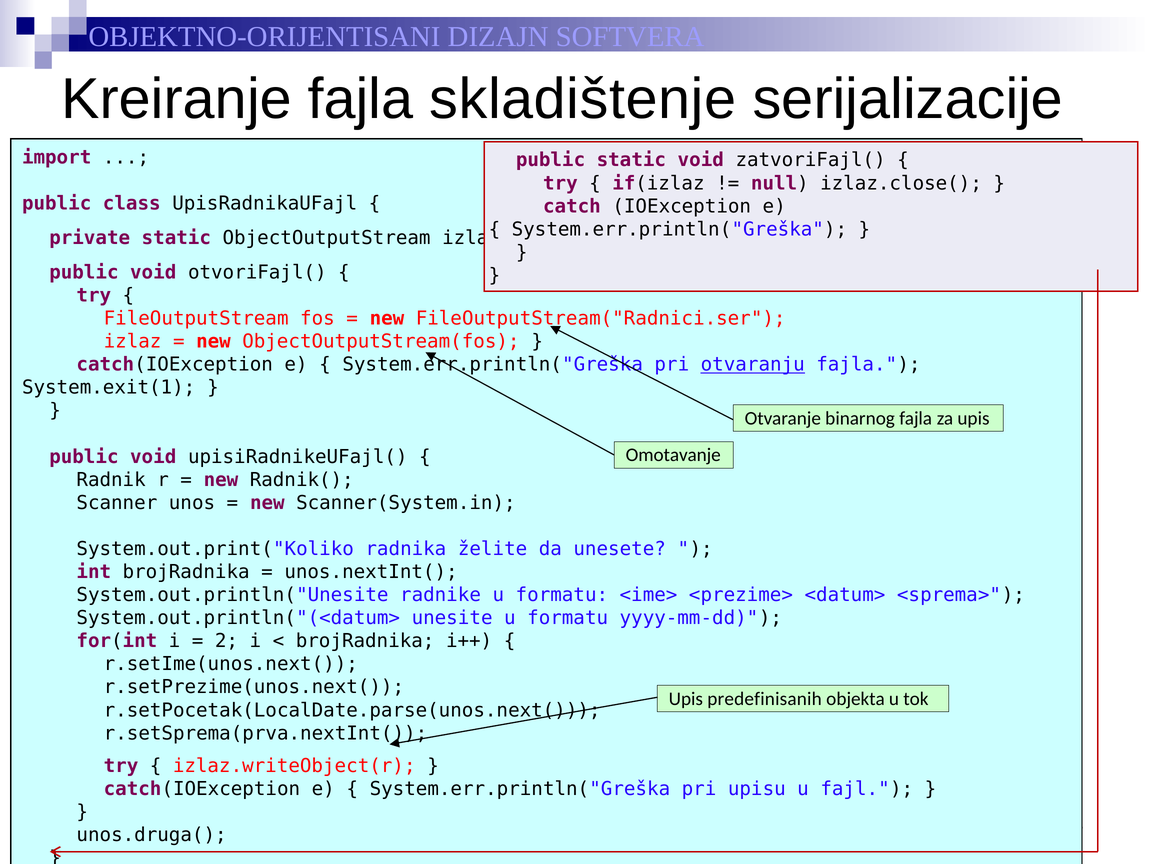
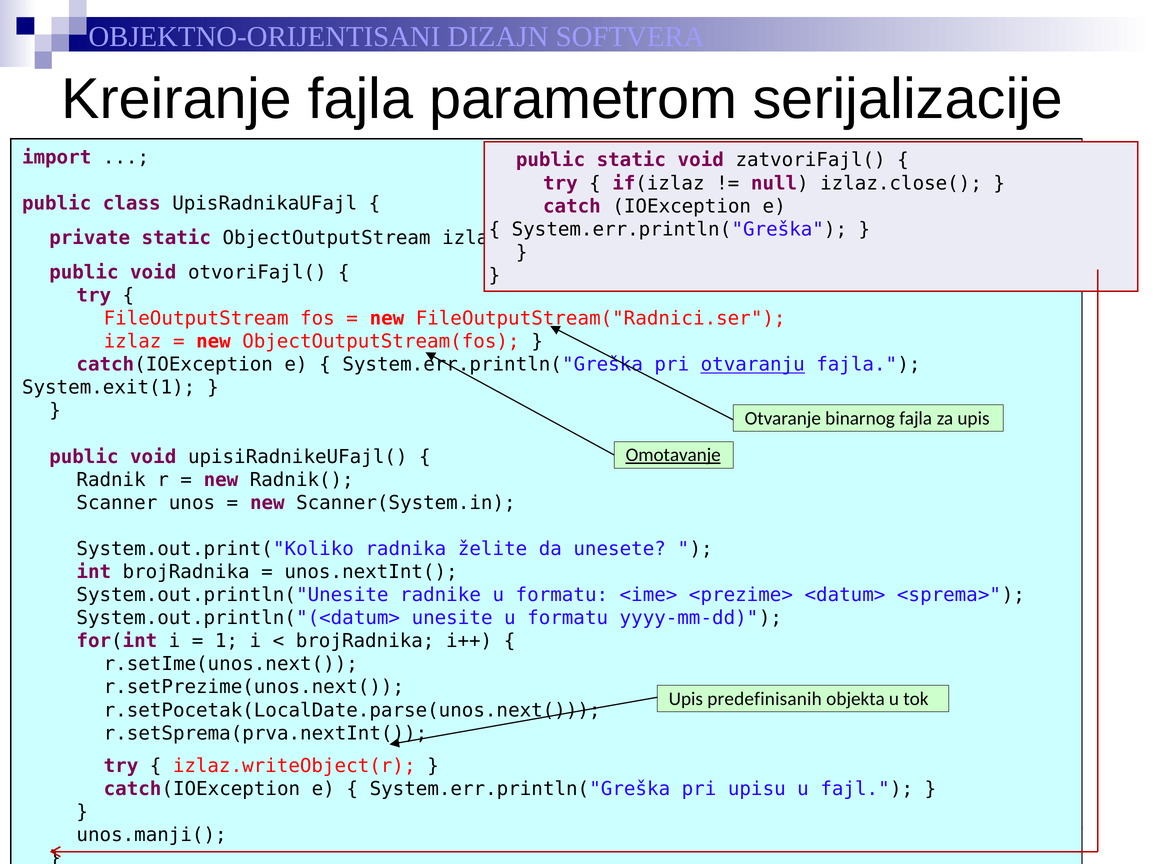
skladištenje: skladištenje -> parametrom (583, 99)
Omotavanje underline: none -> present (673, 455)
2: 2 -> 1 (227, 642)
unos.druga(: unos.druga( -> unos.manji( (152, 836)
